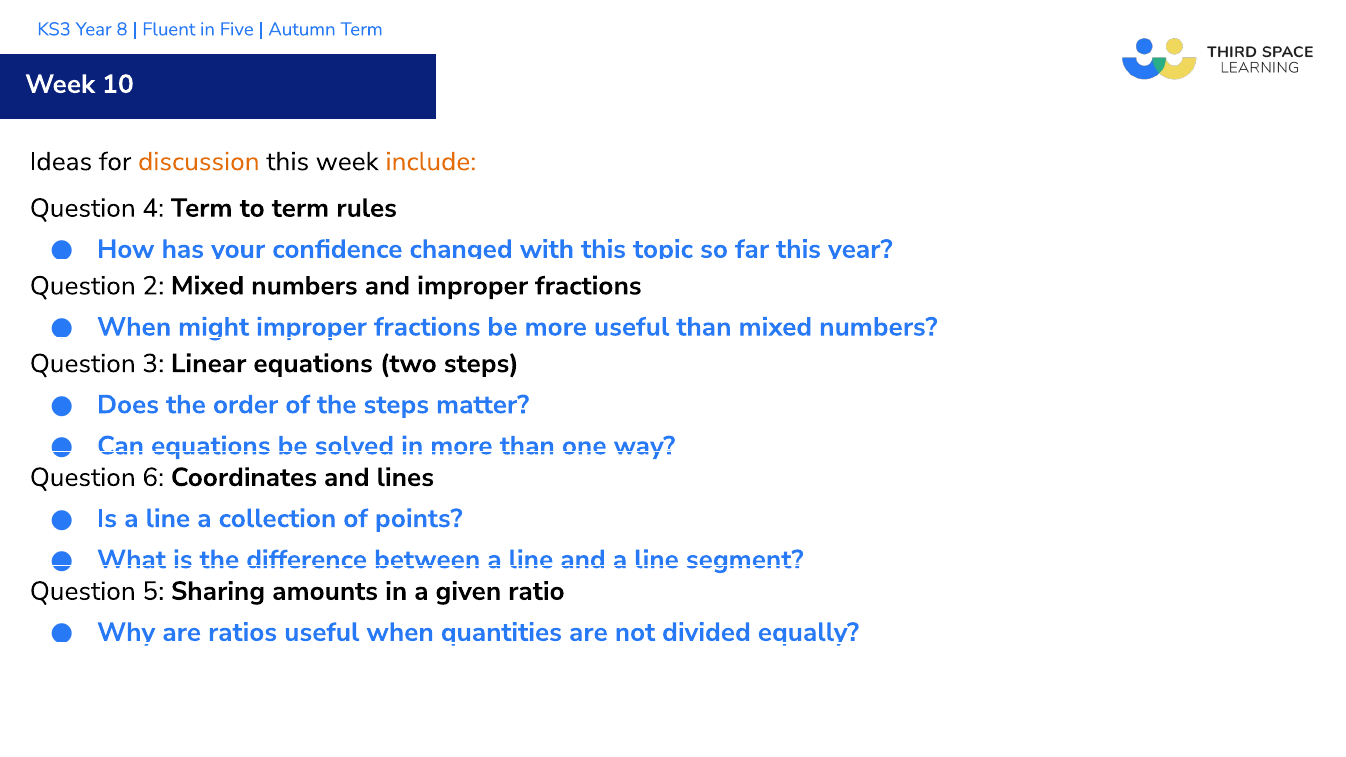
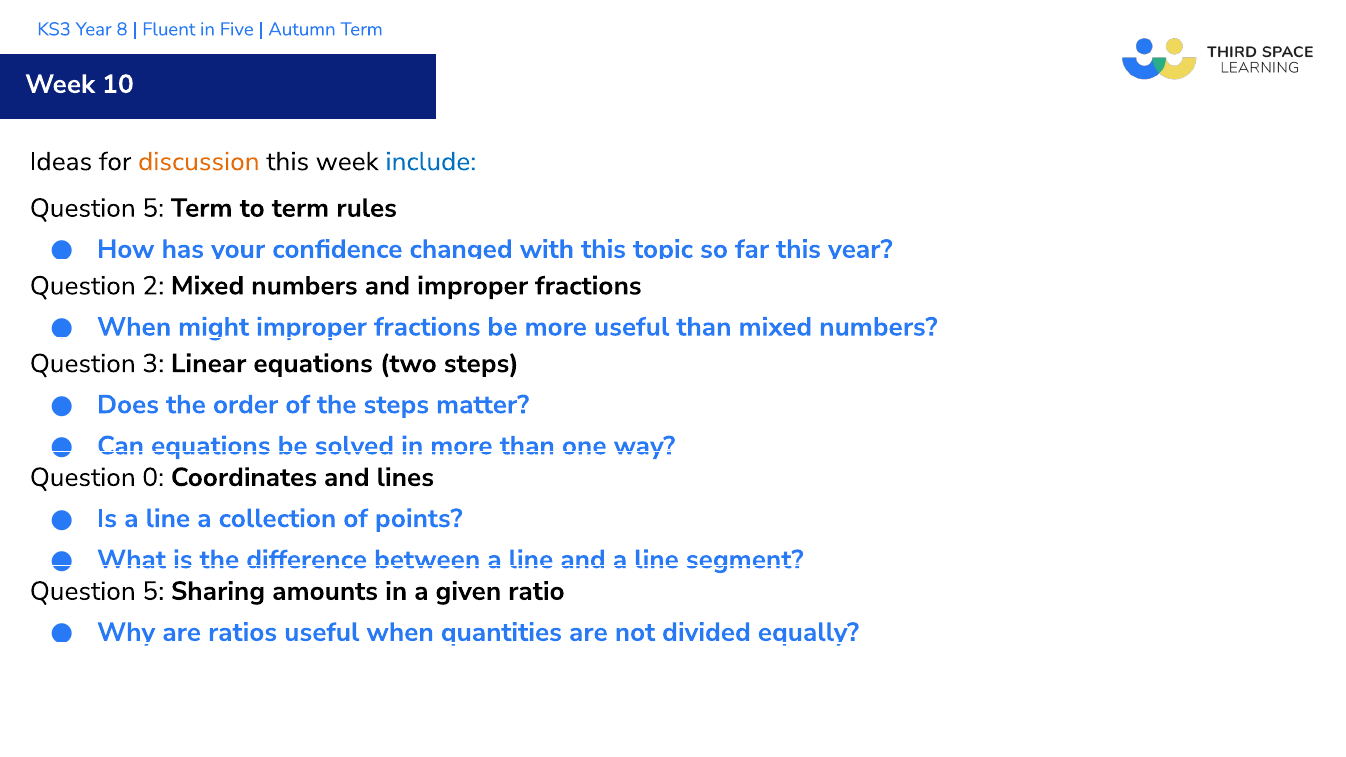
include colour: orange -> blue (431, 162)
4: 4 -> 5 (153, 208)
6: 6 -> 0 (153, 477)
